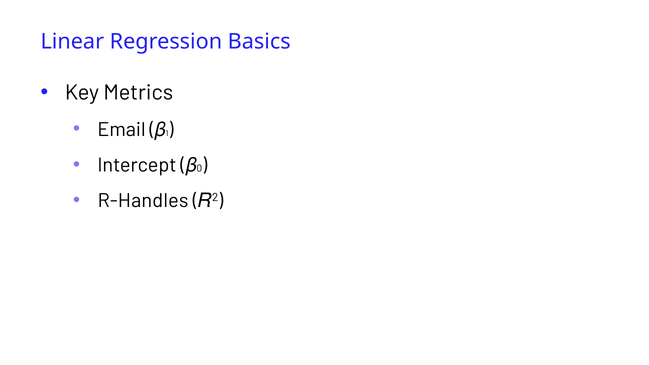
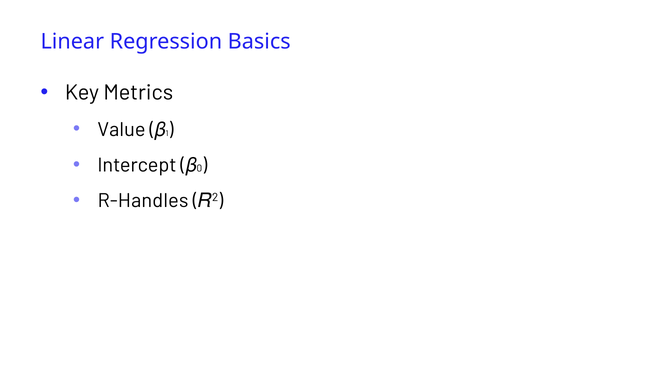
Email: Email -> Value (121, 129)
